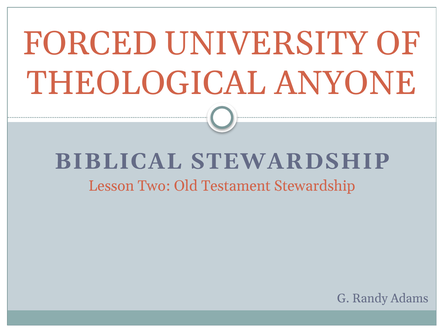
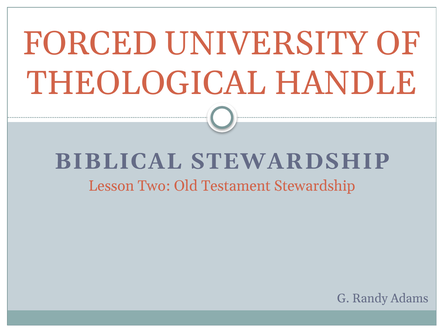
ANYONE: ANYONE -> HANDLE (346, 83)
